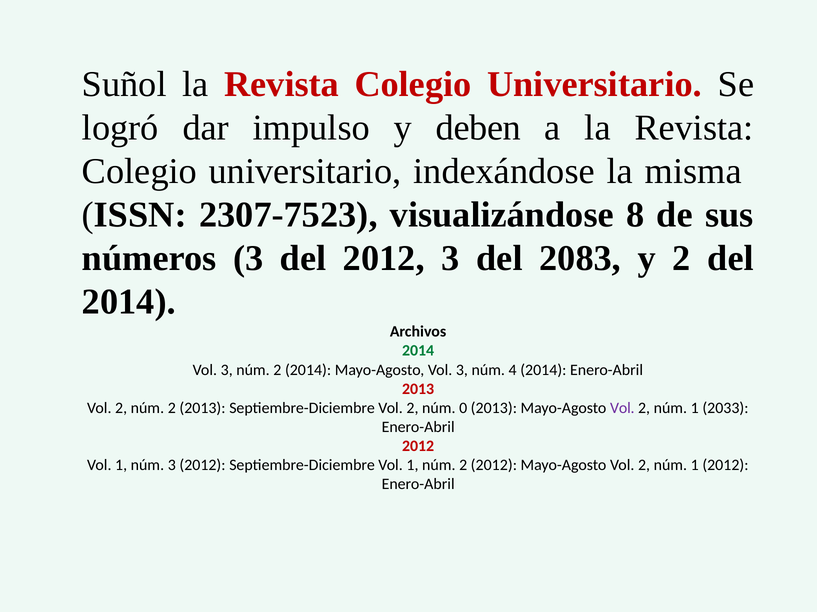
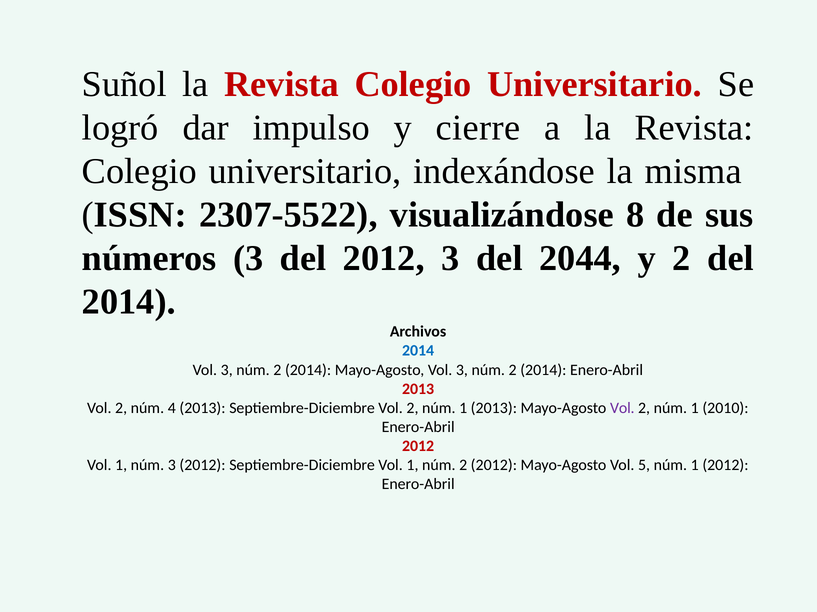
deben: deben -> cierre (478, 128)
2307-7523: 2307-7523 -> 2307-5522 (288, 215)
2083: 2083 -> 2044 (580, 259)
2014 colour: green -> blue (418, 351)
4: 4 -> 2 (513, 370)
2 núm 2: 2 -> 4 (172, 408)
0: 0 -> 1 (463, 408)
2033: 2033 -> 2010 (725, 408)
2012 Mayo-Agosto Vol 2: 2 -> 5 (644, 466)
